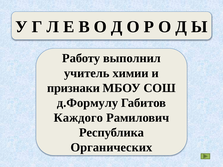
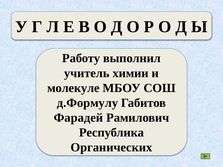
признаки: признаки -> молекуле (73, 88)
Каждого: Каждого -> Фарадей (78, 118)
